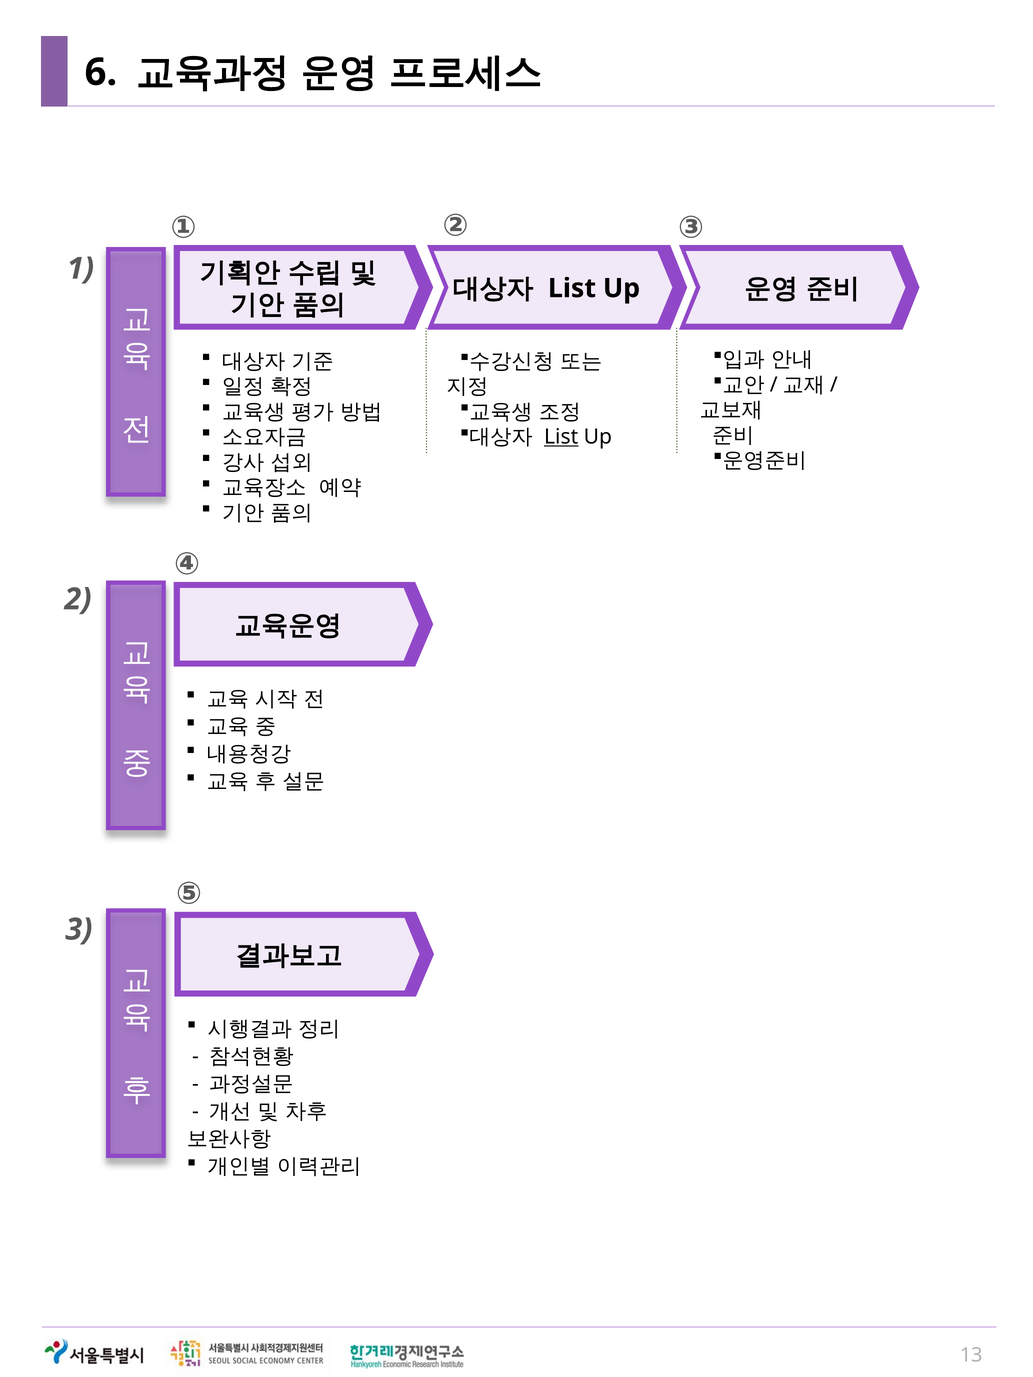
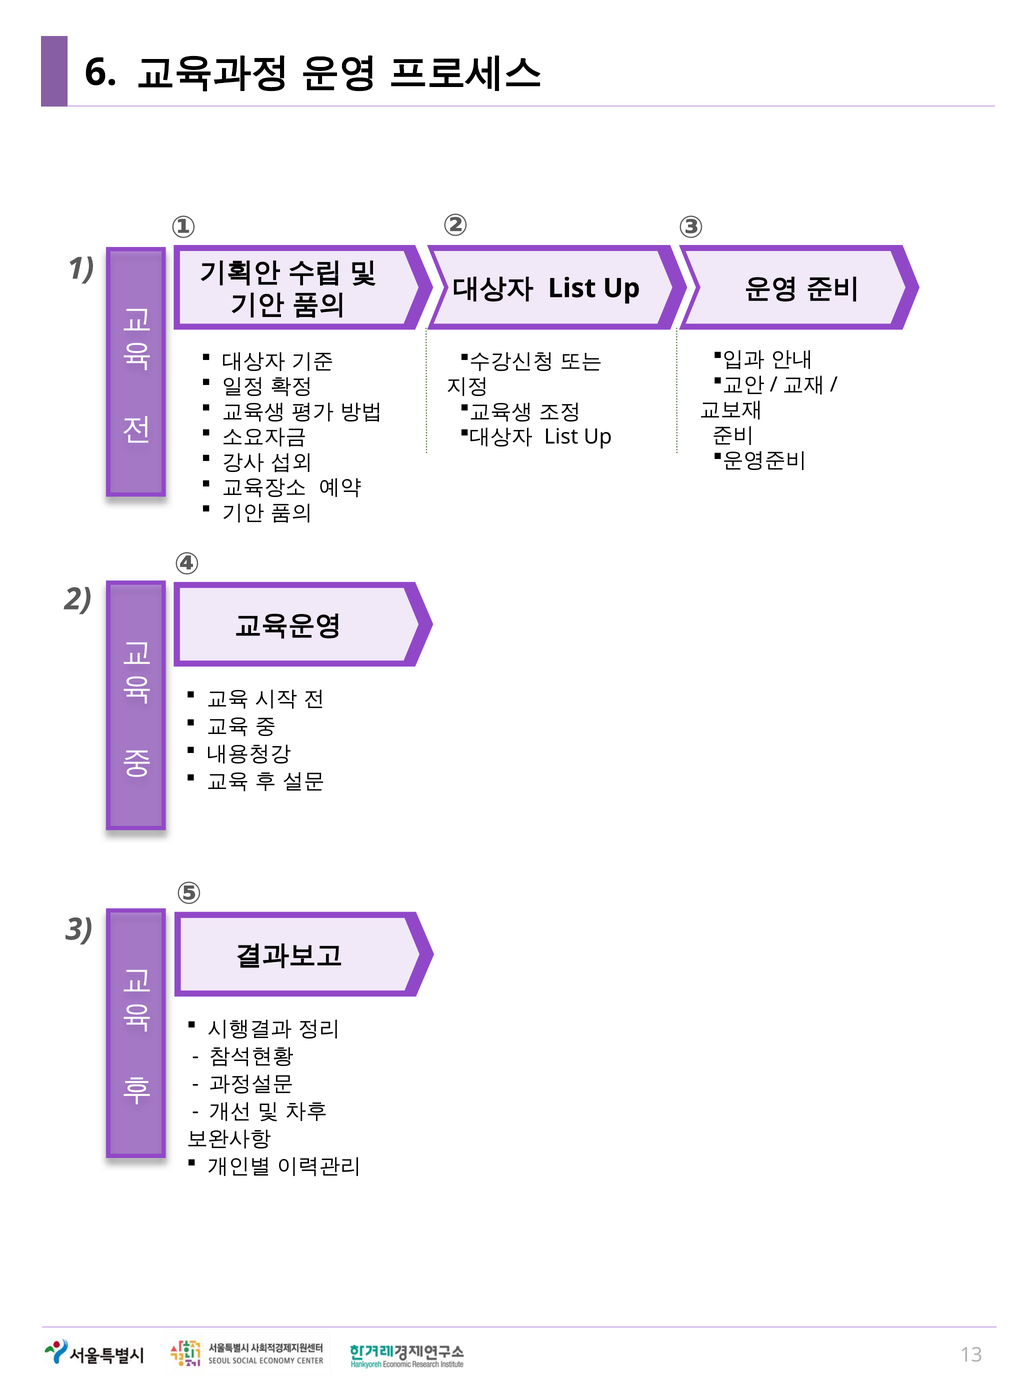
List underline: present -> none (561, 437)
